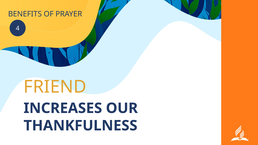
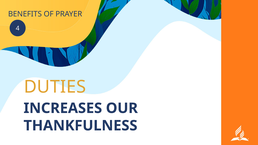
FRIEND: FRIEND -> DUTIES (55, 87)
